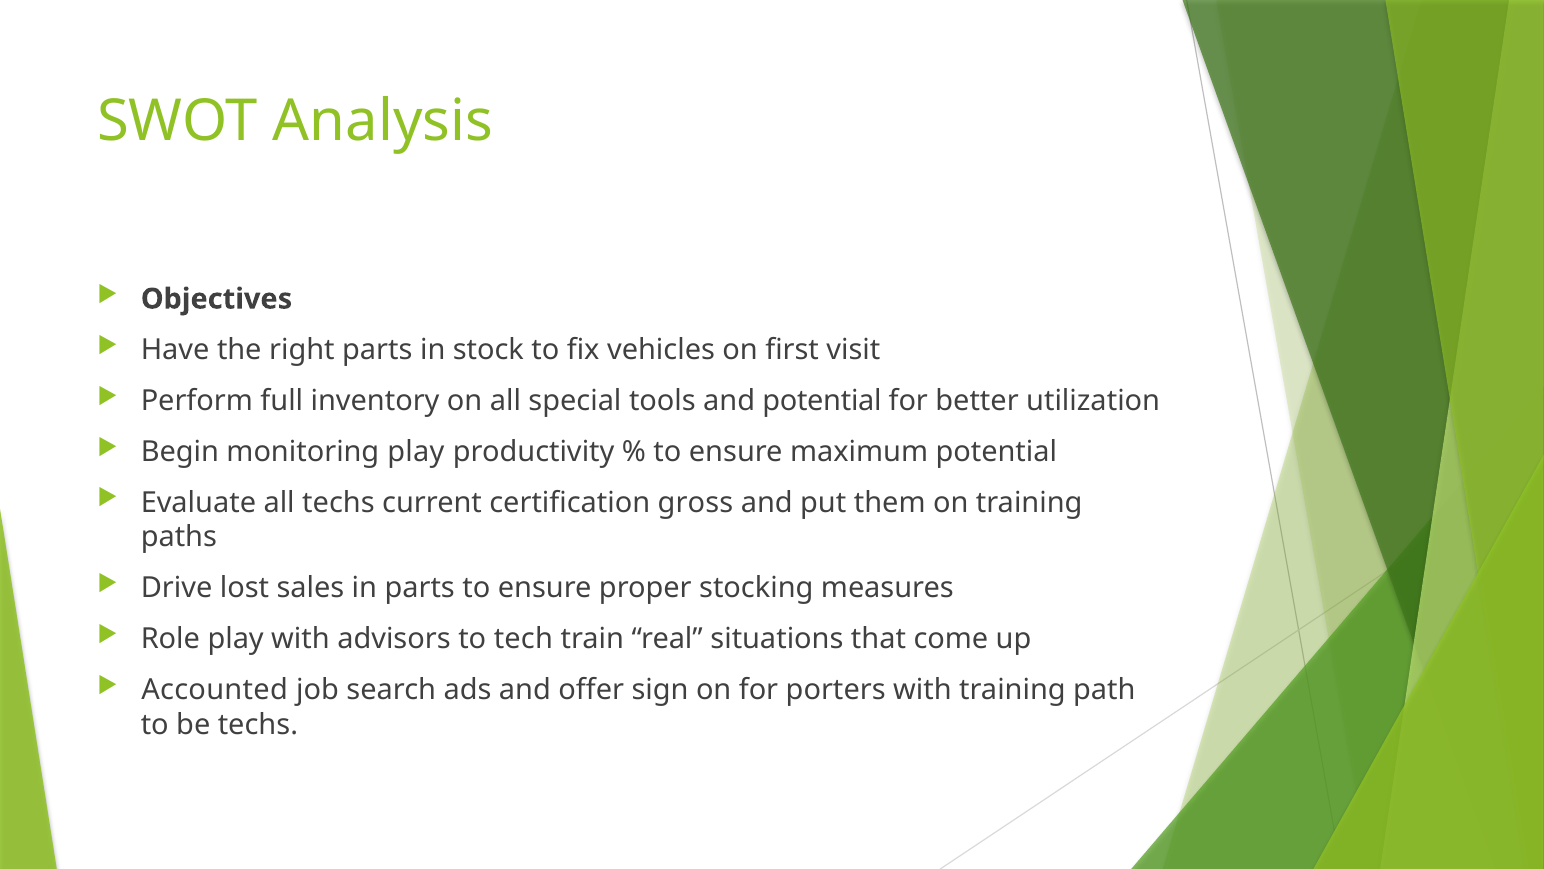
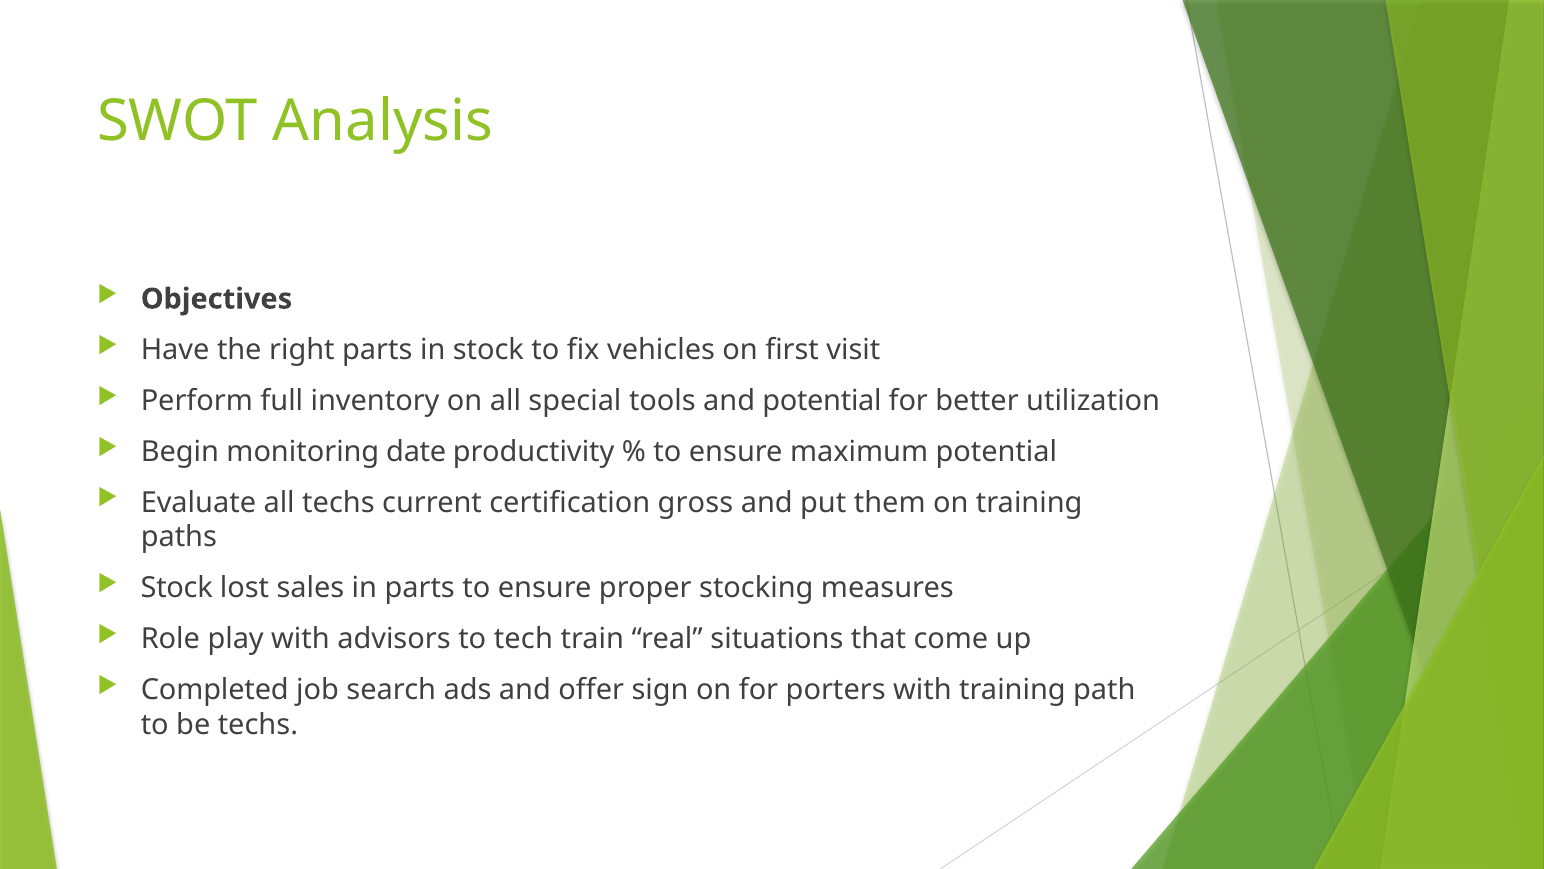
monitoring play: play -> date (416, 451)
Drive: Drive -> Stock (177, 588)
Accounted: Accounted -> Completed (215, 689)
